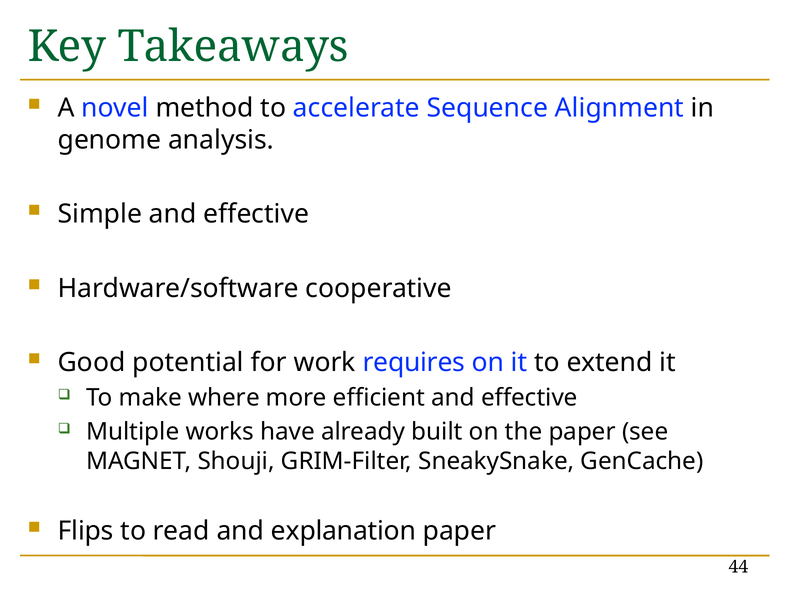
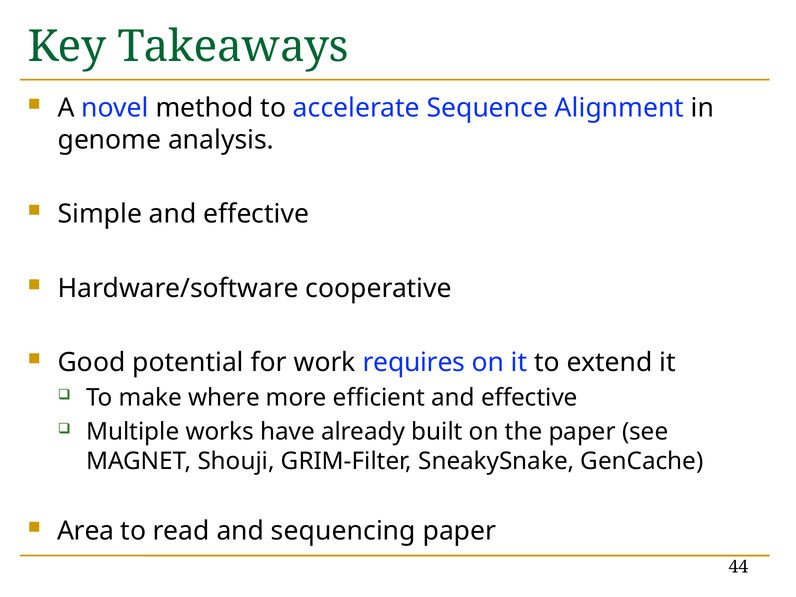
Flips: Flips -> Area (86, 531)
explanation: explanation -> sequencing (343, 531)
